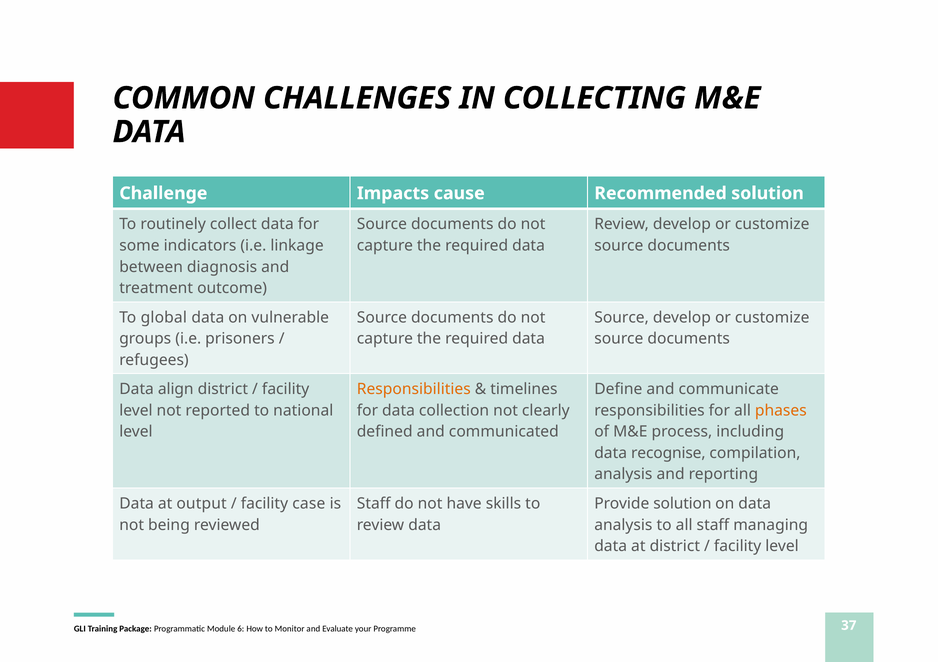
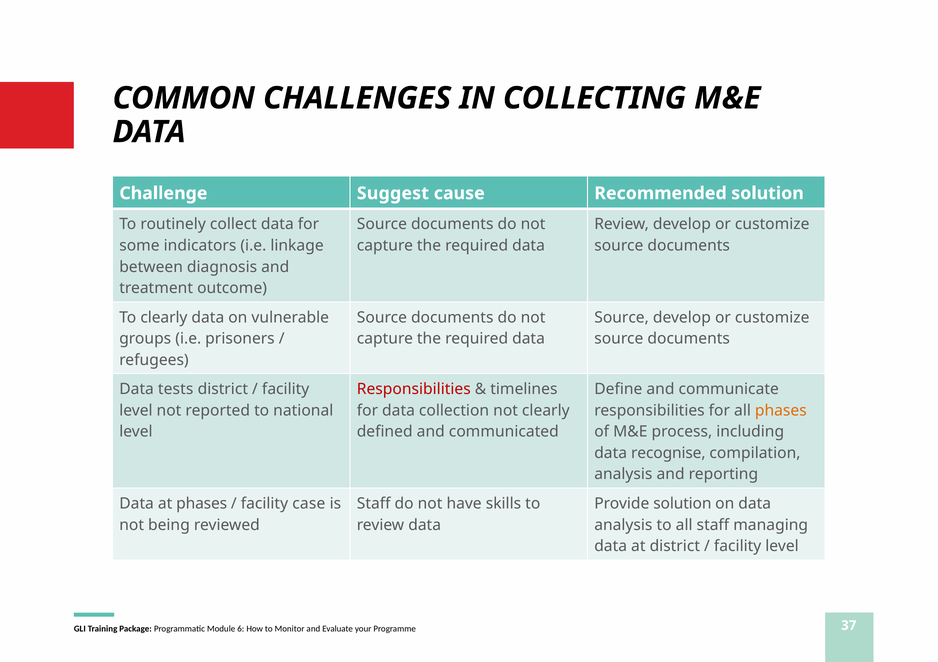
Impacts: Impacts -> Suggest (393, 193)
To global: global -> clearly (164, 317)
align: align -> tests (176, 389)
Responsibilities colour: orange -> red (414, 389)
at output: output -> phases (202, 504)
